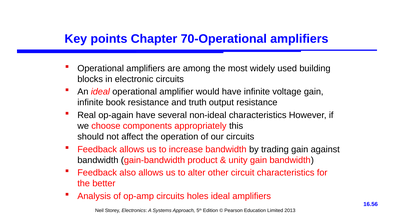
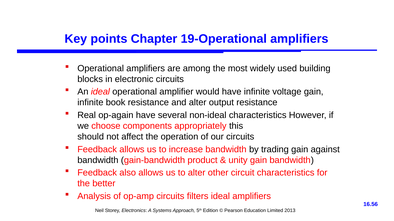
70-Operational: 70-Operational -> 19-Operational (224, 39)
and truth: truth -> alter (198, 103)
holes: holes -> filters (198, 197)
